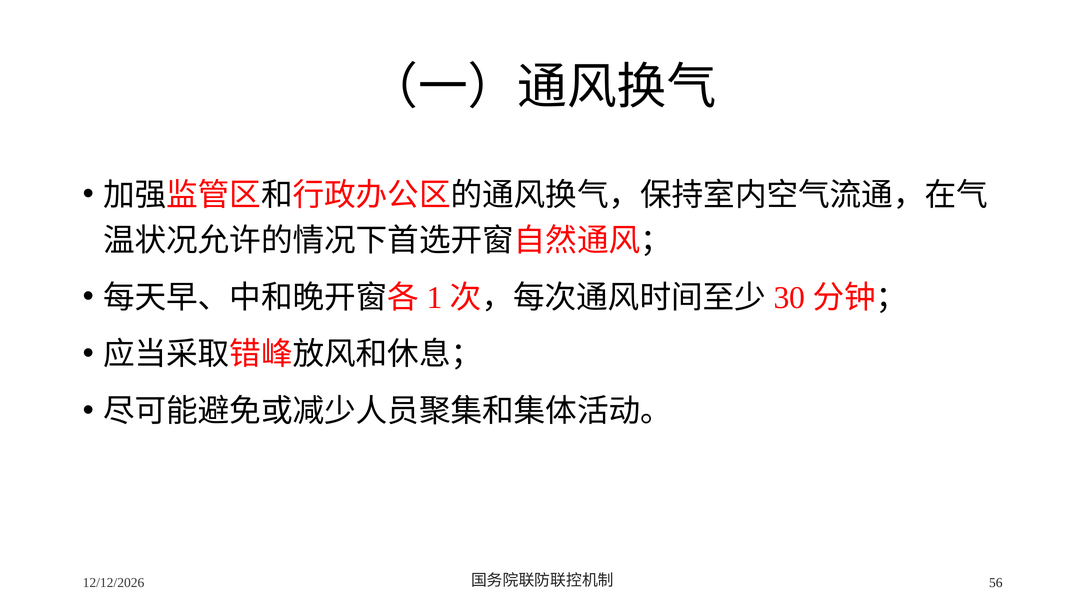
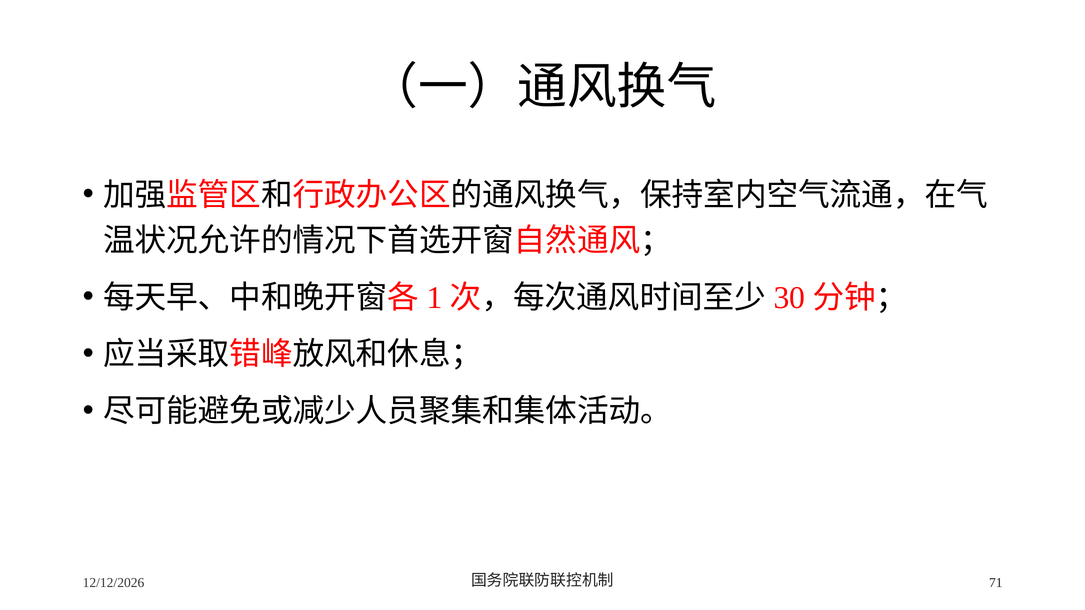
56: 56 -> 71 (996, 583)
